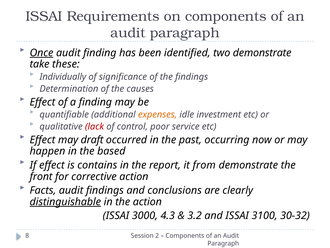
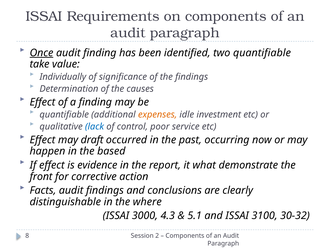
two demonstrate: demonstrate -> quantifiable (262, 53)
these: these -> value (66, 64)
lack colour: red -> blue (95, 126)
contains: contains -> evidence (97, 165)
from: from -> what (204, 165)
distinguishable underline: present -> none (65, 201)
the action: action -> where (147, 201)
3.2: 3.2 -> 5.1 (195, 215)
